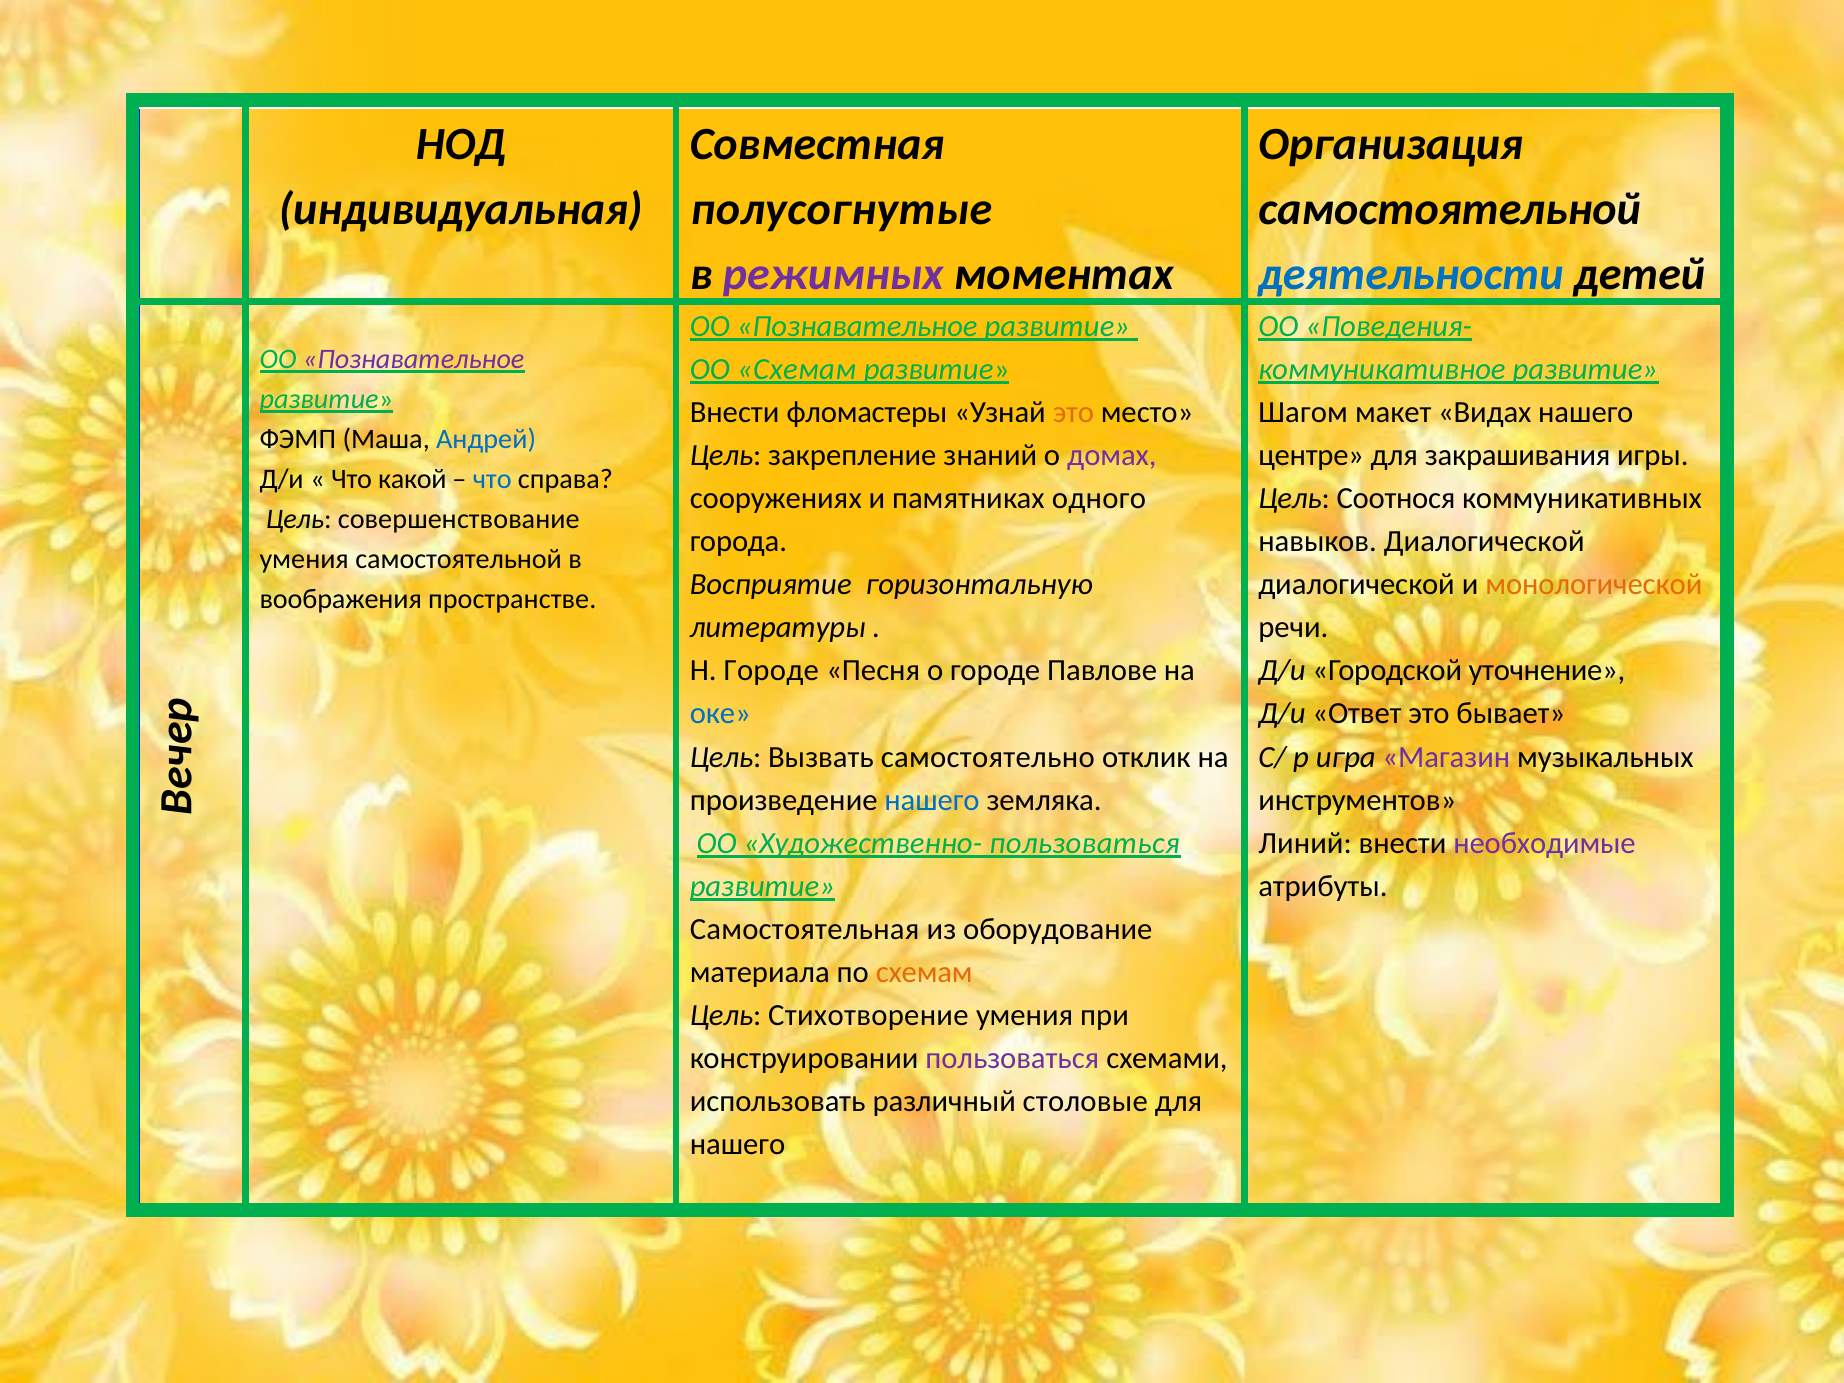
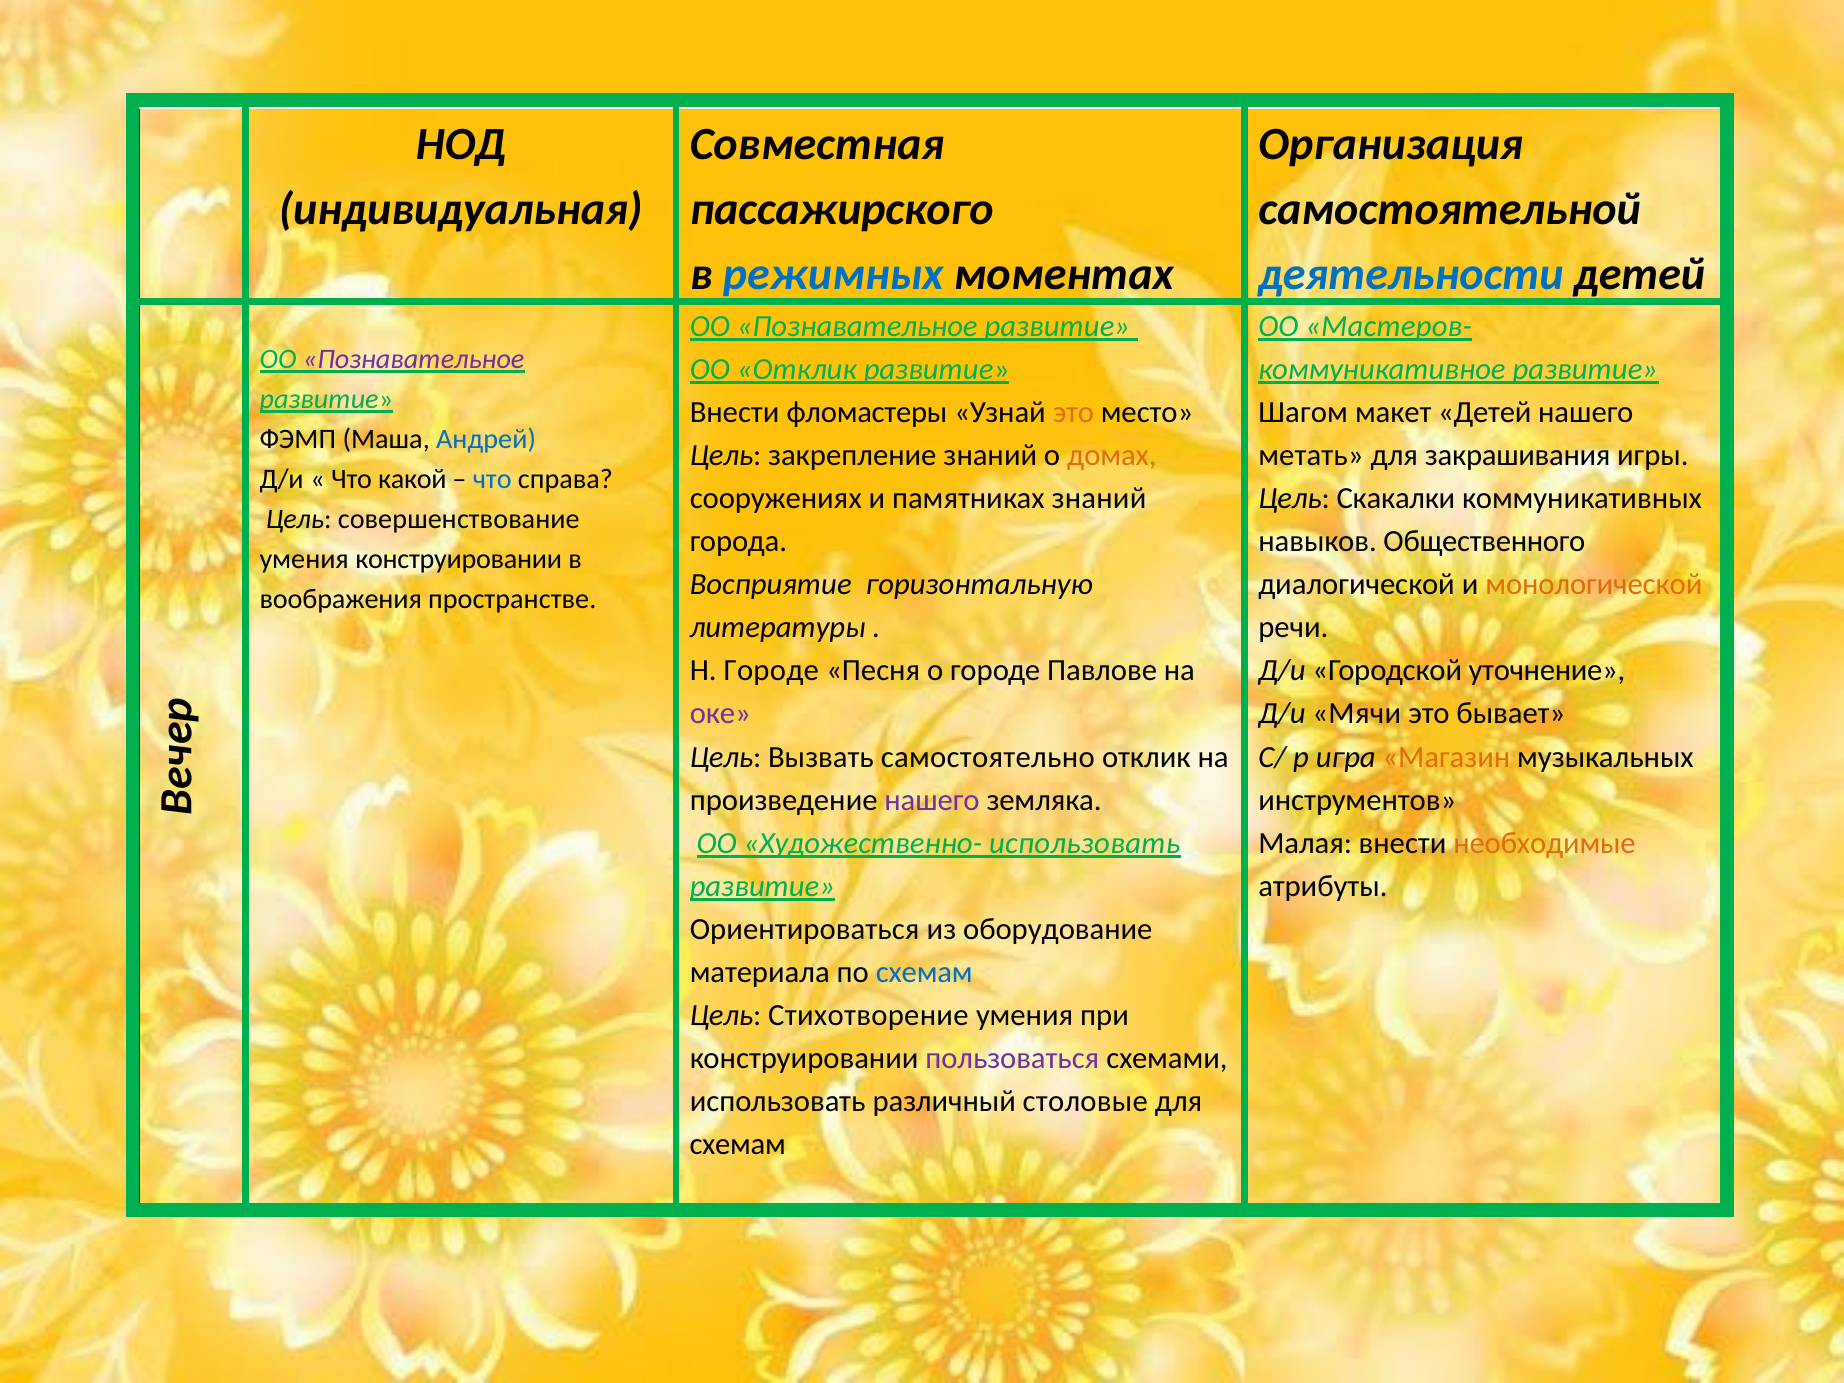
полусогнутые: полусогнутые -> пассажирского (842, 209)
режимных colour: purple -> blue (833, 274)
Поведения-: Поведения- -> Мастеров- (1389, 326)
ОО Схемам: Схемам -> Отклик (797, 369)
макет Видах: Видах -> Детей (1485, 412)
домах colour: purple -> orange (1112, 456)
центре: центре -> метать (1311, 456)
памятниках одного: одного -> знаний (1099, 499)
Соотнося: Соотнося -> Скакалки (1396, 499)
навыков Диалогической: Диалогической -> Общественного (1484, 542)
умения самостоятельной: самостоятельной -> конструировании (459, 559)
оке colour: blue -> purple (720, 714)
Ответ: Ответ -> Мячи (1357, 714)
Магазин colour: purple -> orange (1446, 757)
нашего colour: blue -> purple (932, 800)
Художественно- пользоваться: пользоваться -> использовать (1085, 843)
Линий: Линий -> Малая (1305, 843)
необходимые colour: purple -> orange (1545, 843)
Самостоятельная: Самостоятельная -> Ориентироваться (805, 929)
схемам colour: orange -> blue (924, 972)
нашего: нашего -> схемам (738, 1144)
